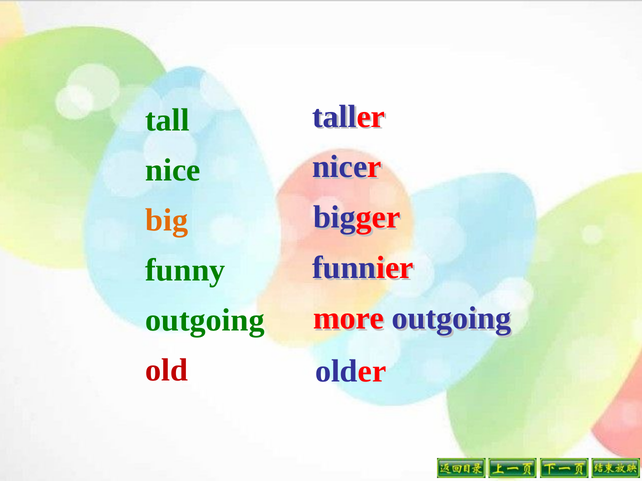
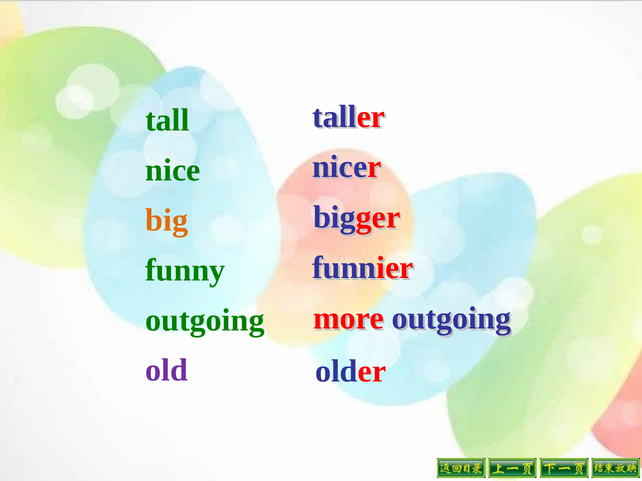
old colour: red -> purple (167, 371)
